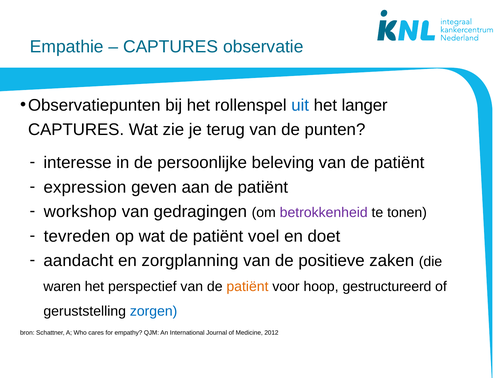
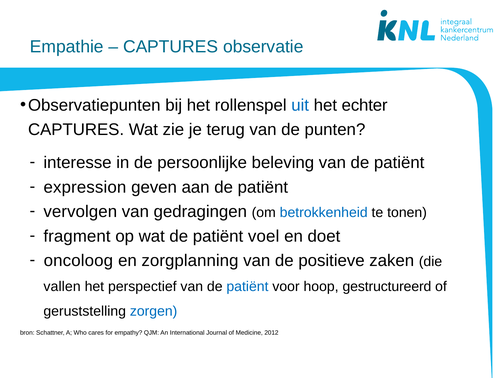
langer: langer -> echter (365, 105)
workshop: workshop -> vervolgen (80, 212)
betrokkenheid colour: purple -> blue (324, 213)
tevreden: tevreden -> fragment (77, 236)
aandacht: aandacht -> oncoloog (78, 261)
waren: waren -> vallen (62, 287)
patiënt colour: orange -> blue (247, 287)
